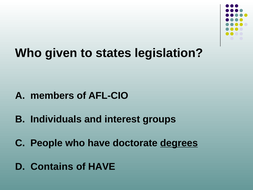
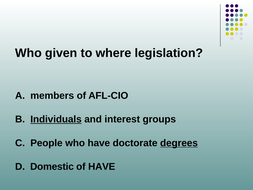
states: states -> where (114, 53)
Individuals underline: none -> present (56, 119)
Contains: Contains -> Domestic (52, 166)
